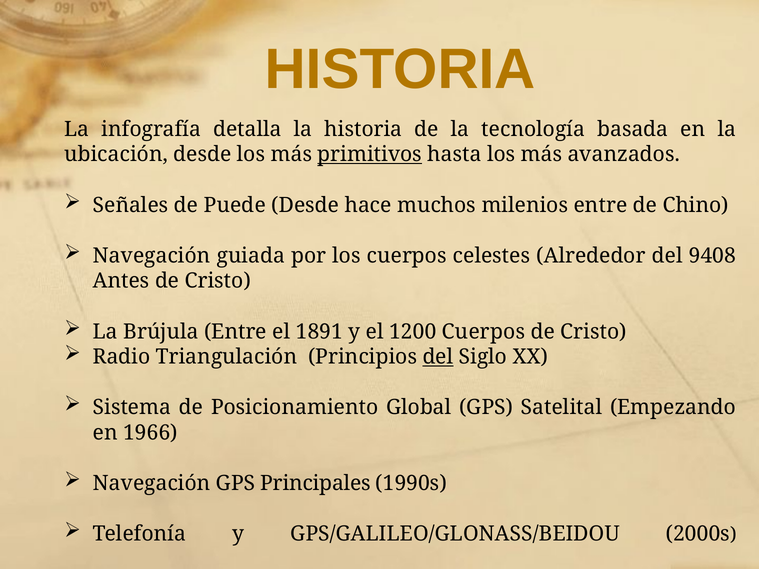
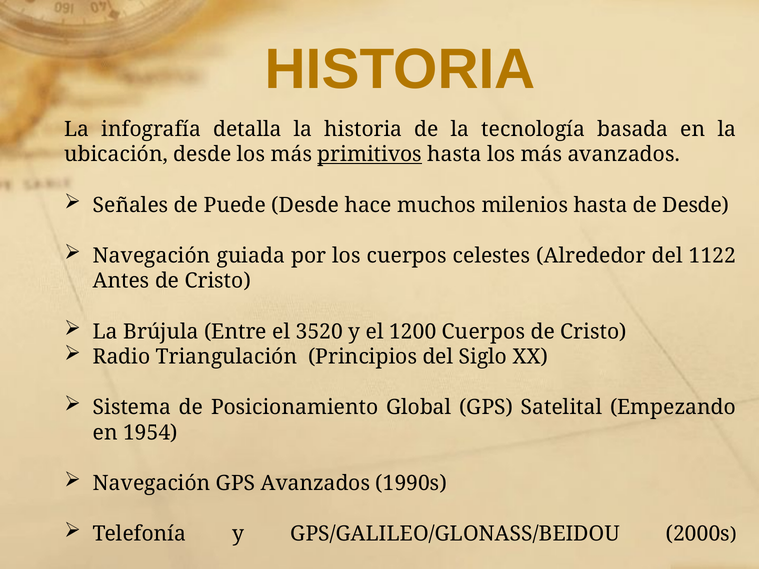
milenios entre: entre -> hasta (601, 205)
de Chino: Chino -> Desde (696, 205)
9408: 9408 -> 1122 (712, 256)
1891: 1891 -> 3520 (319, 332)
del underline: present -> none (438, 357)
1966: 1966 -> 1954 (150, 433)
GPS Principales: Principales -> Avanzados (315, 484)
